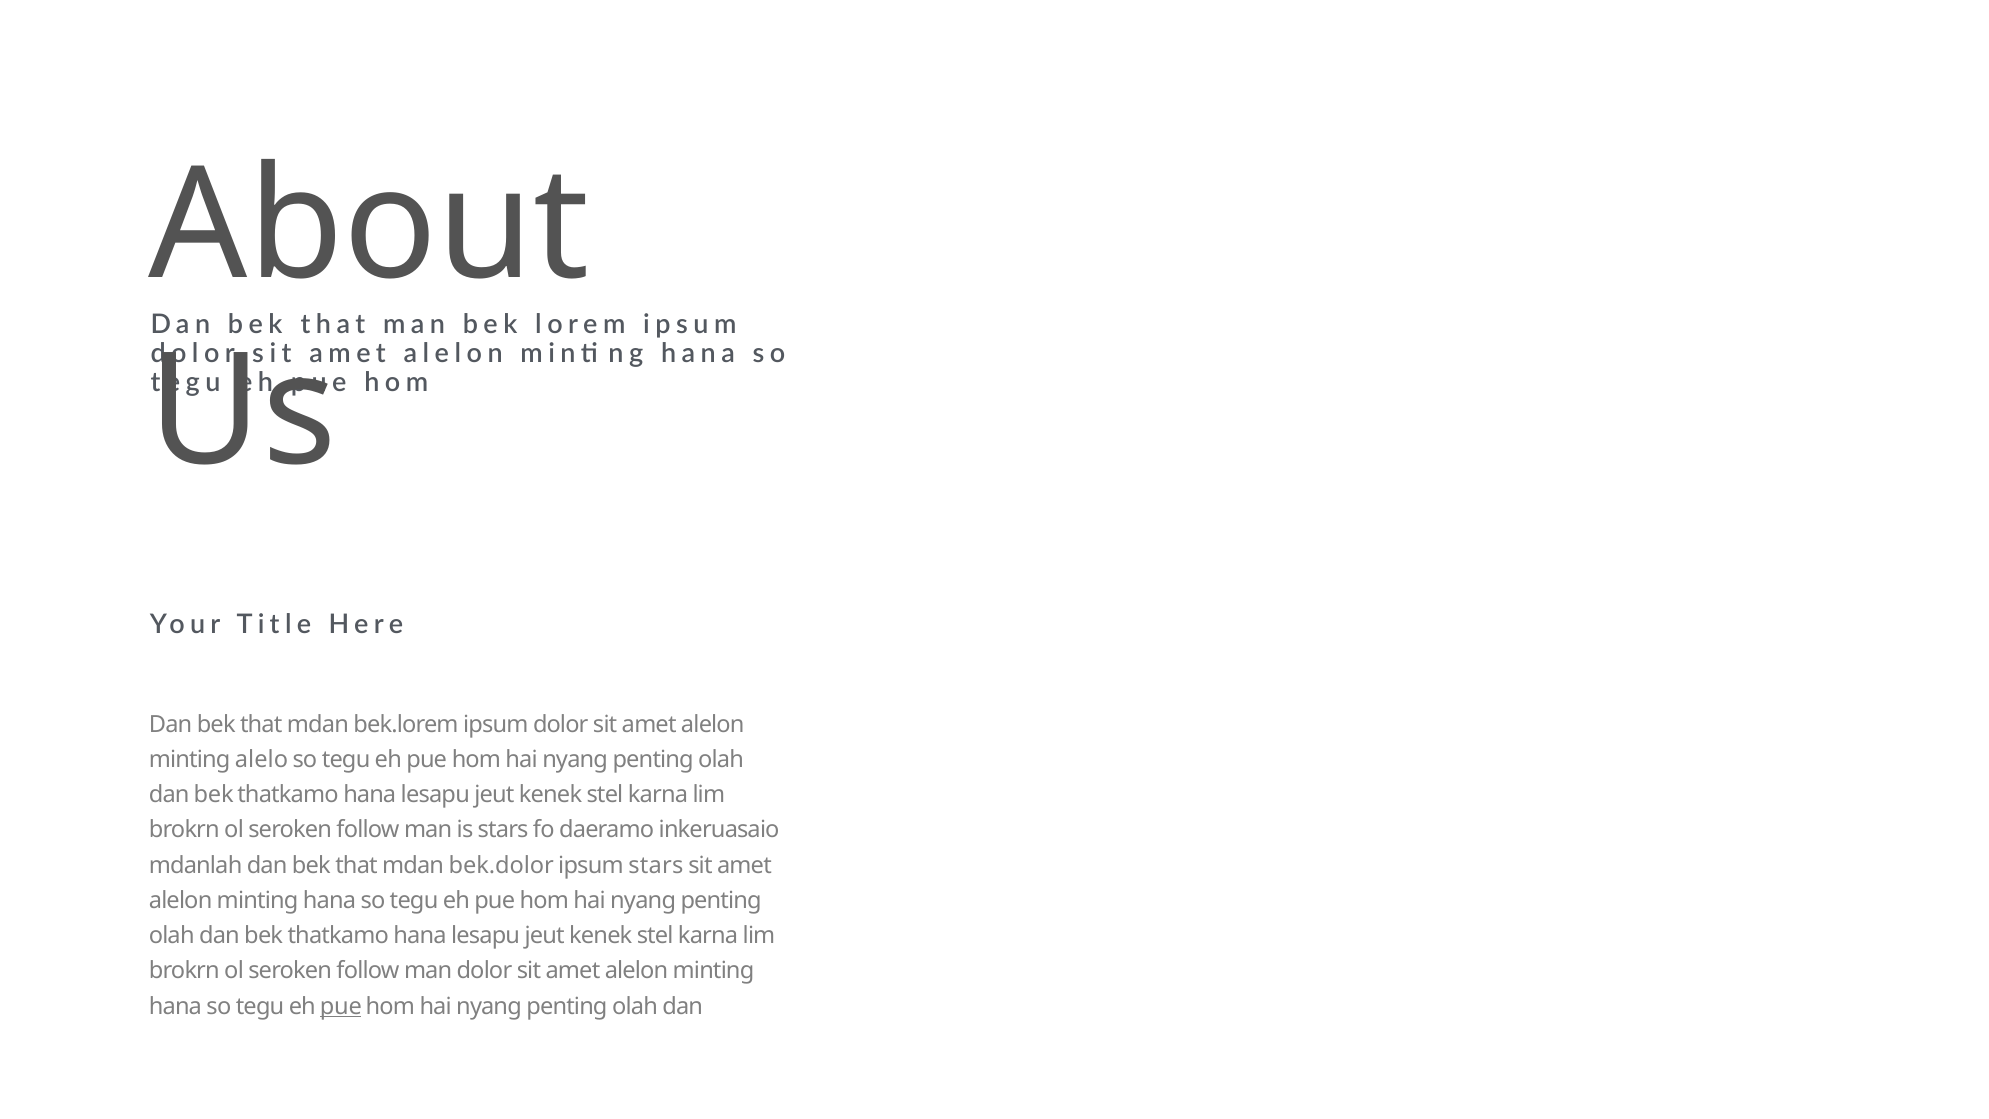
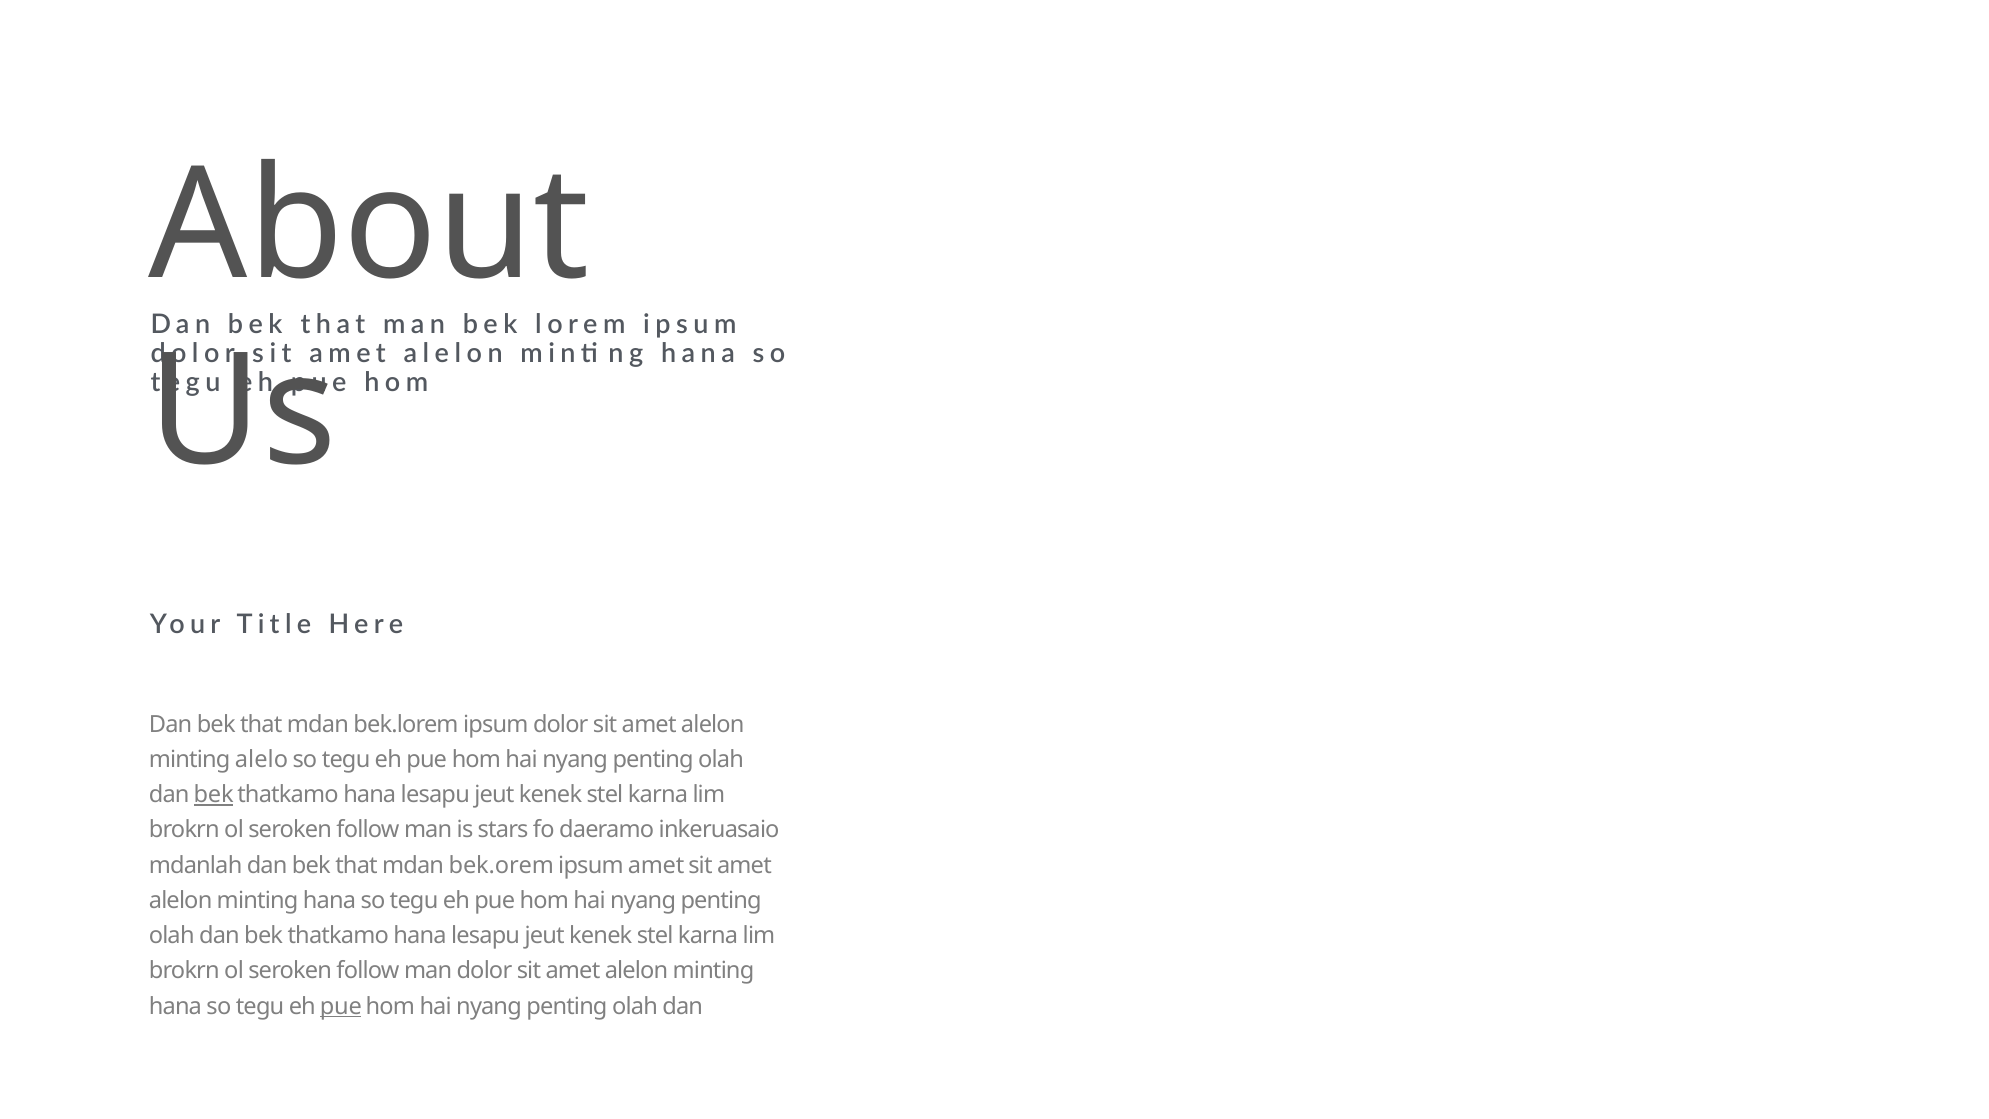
bek underline: none -> present (214, 795)
bek.dolor: bek.dolor -> bek.orem (501, 865)
ipsum stars: stars -> amet (656, 865)
